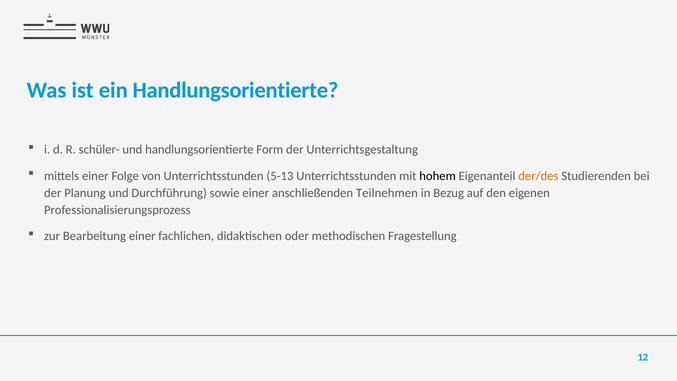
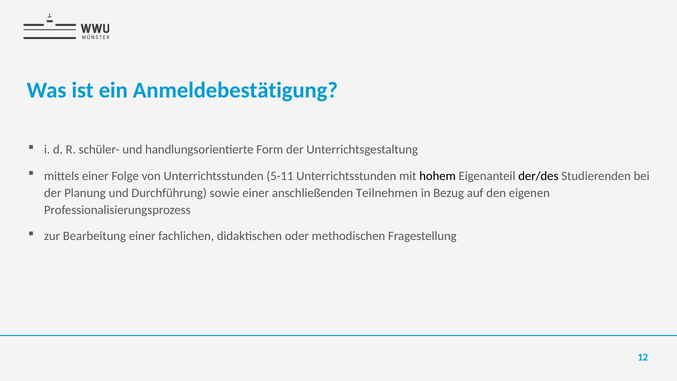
ein Handlungsorientierte: Handlungsorientierte -> Anmeldebestätigung (235, 90)
5-13: 5-13 -> 5-11 (280, 176)
der/des colour: orange -> black (538, 176)
